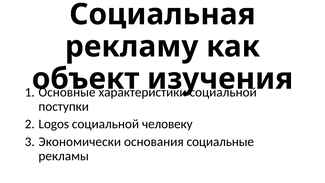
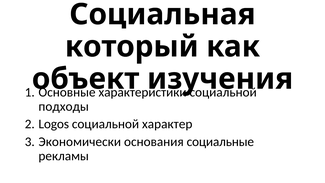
рекламу: рекламу -> который (132, 47)
поступки: поступки -> подходы (64, 106)
человеку: человеку -> характер (167, 124)
